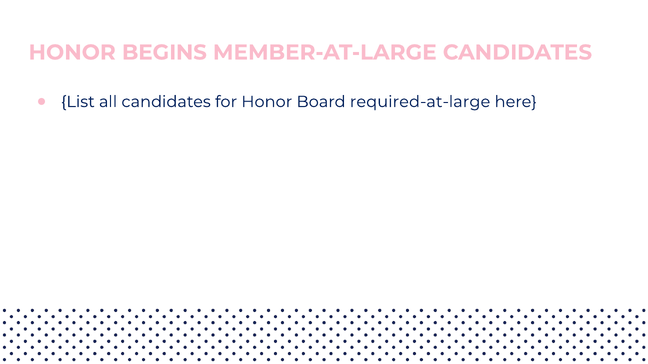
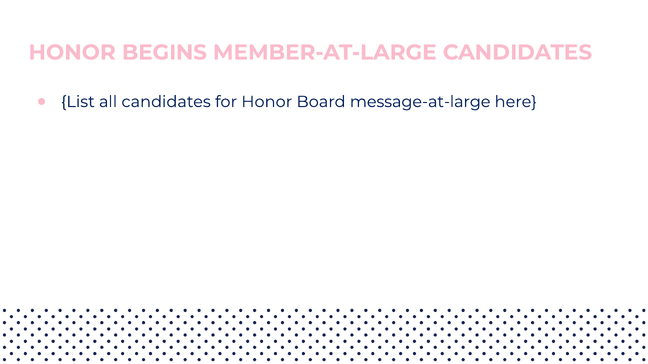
required-at-large: required-at-large -> message-at-large (420, 102)
